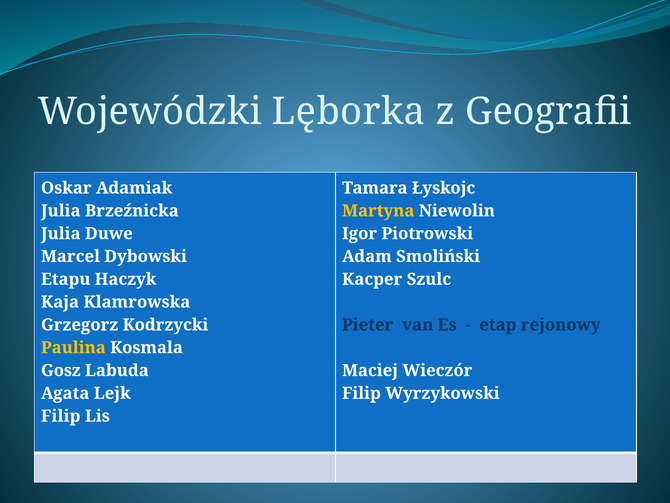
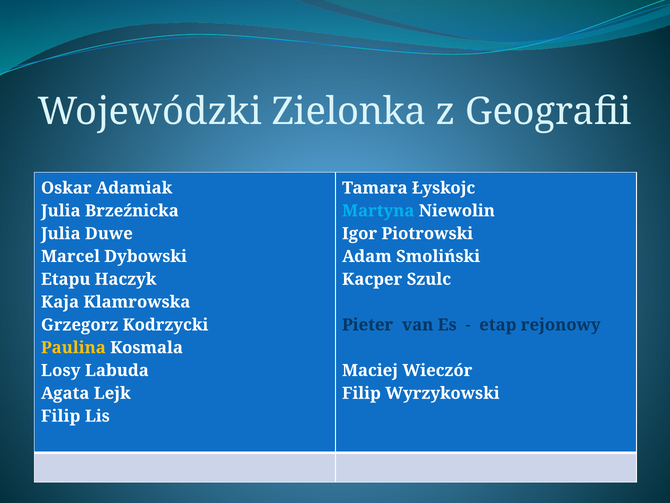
Lęborka: Lęborka -> Zielonka (349, 112)
Martyna colour: yellow -> light blue (378, 211)
Gosz: Gosz -> Losy (61, 370)
